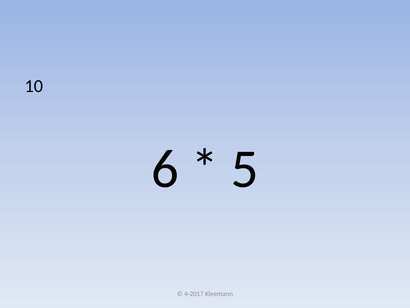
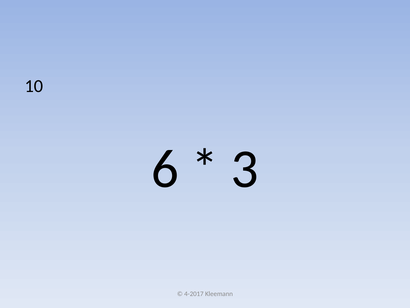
5: 5 -> 3 (245, 169)
